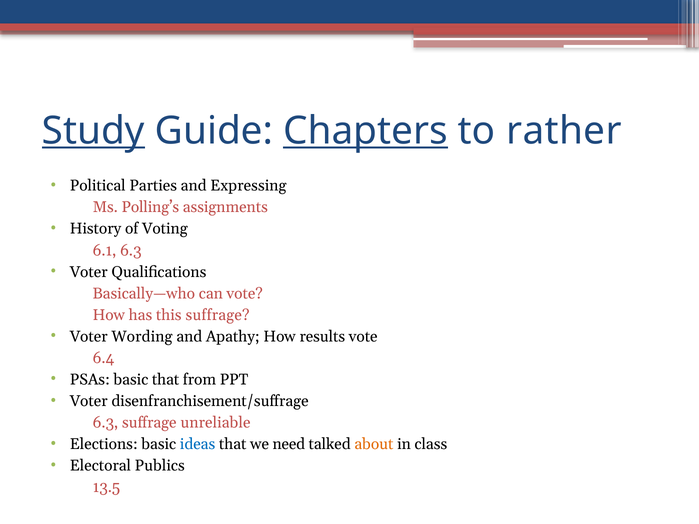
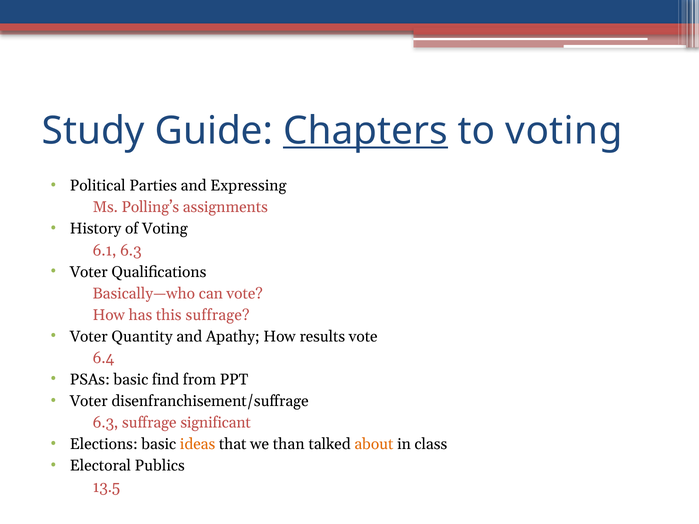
Study underline: present -> none (93, 131)
to rather: rather -> voting (564, 131)
Wording: Wording -> Quantity (142, 337)
basic that: that -> find (166, 380)
unreliable: unreliable -> significant (216, 423)
ideas colour: blue -> orange (198, 444)
need: need -> than (289, 444)
